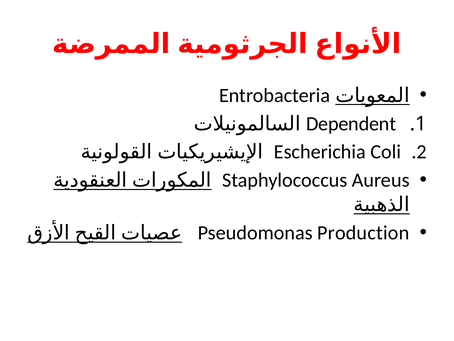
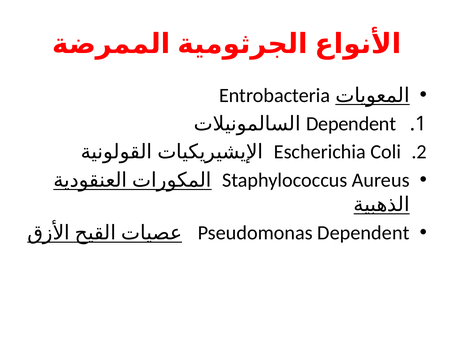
Pseudomonas Production: Production -> Dependent (363, 232)
